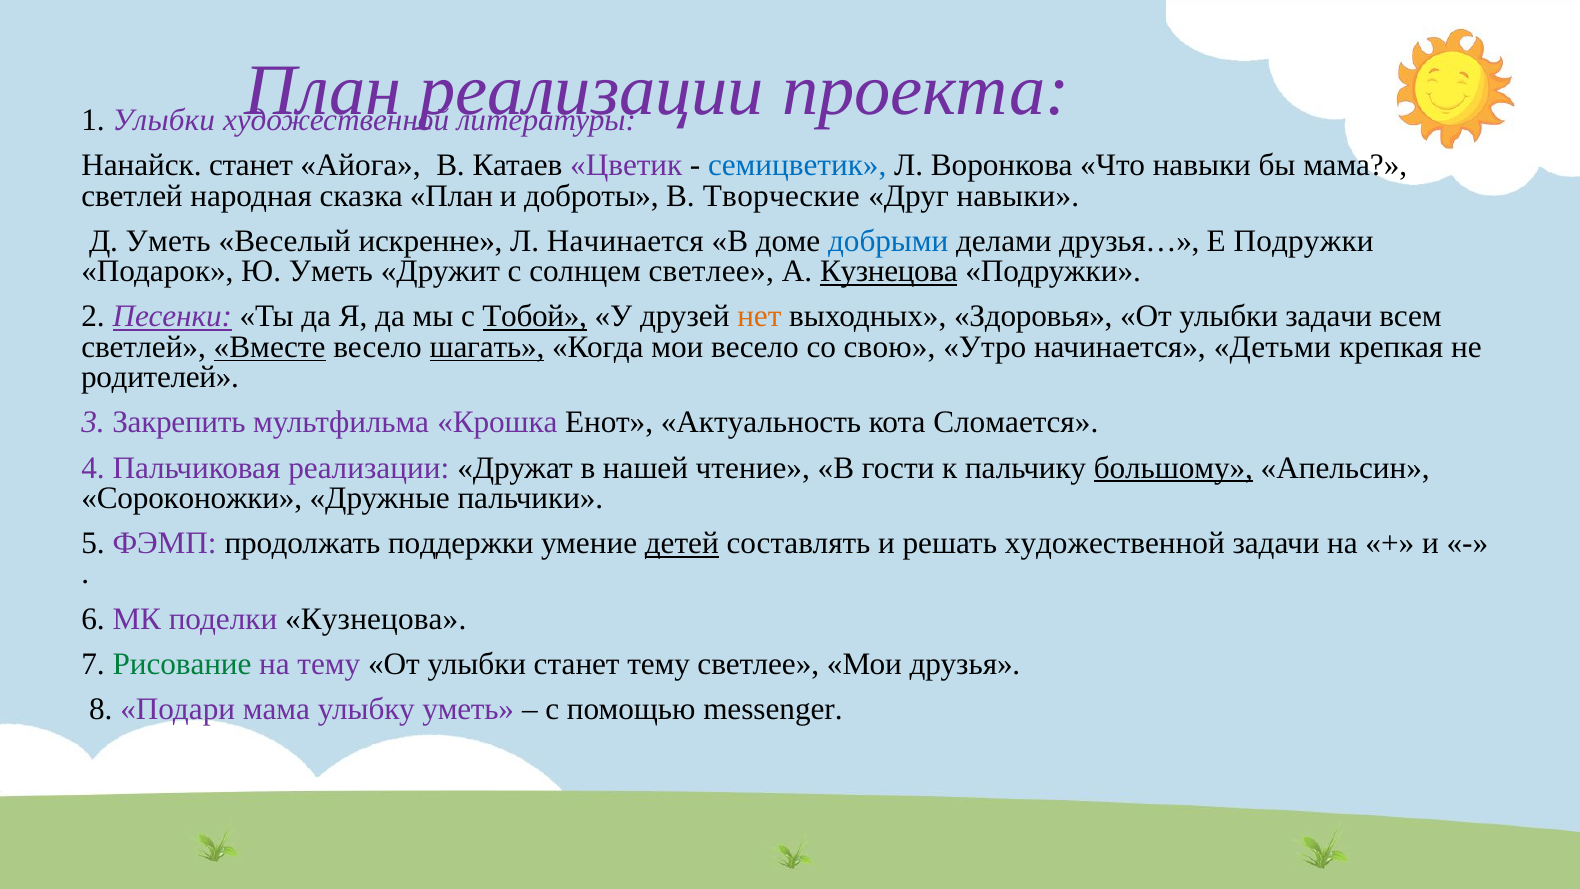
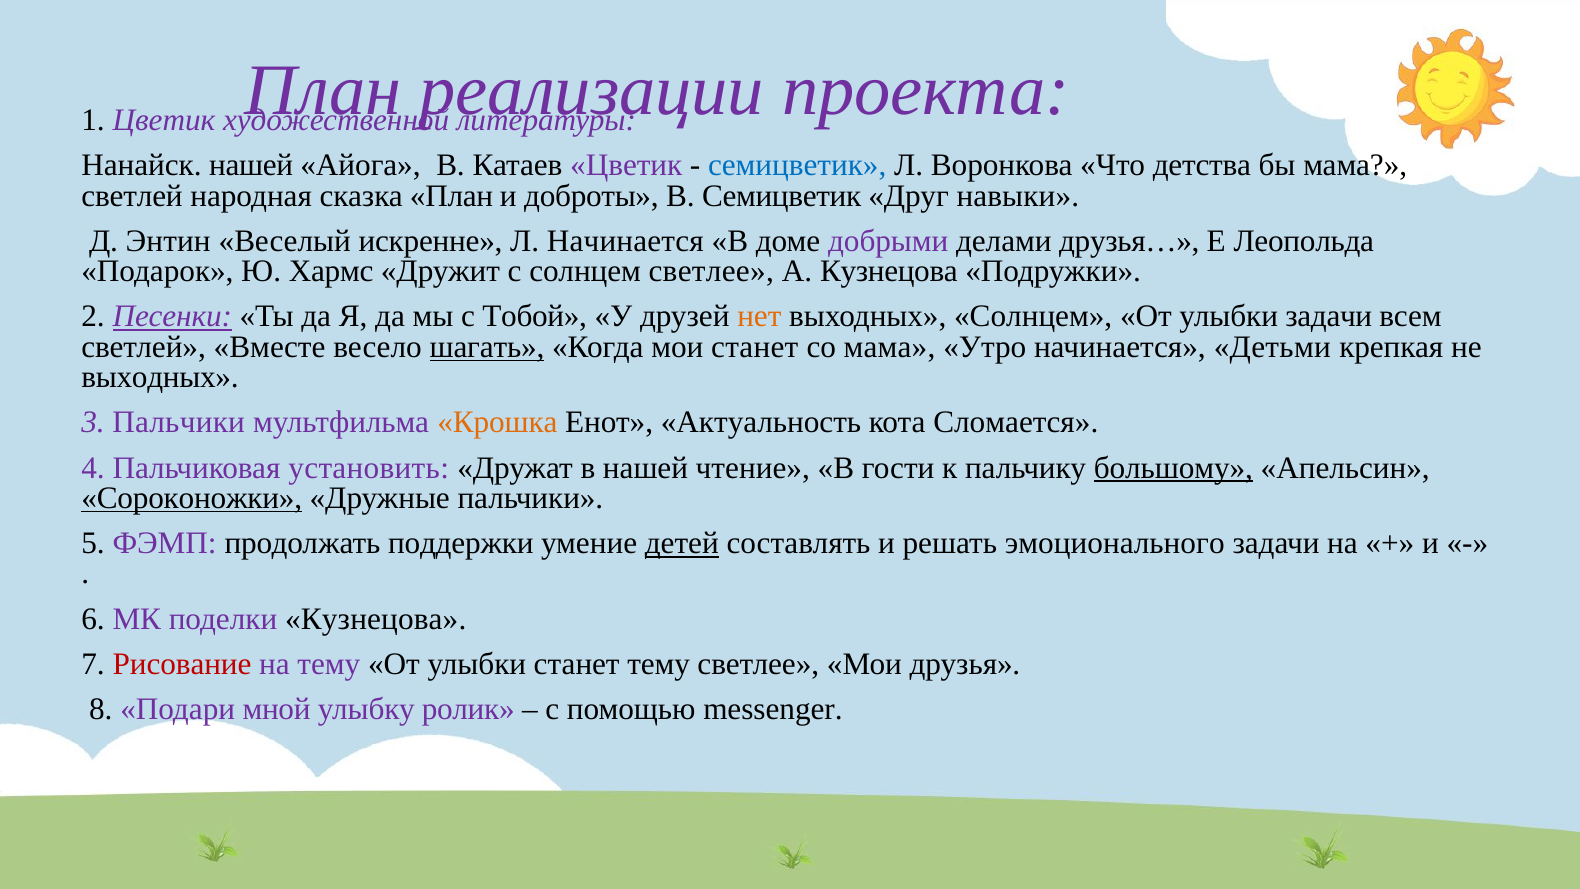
1 Улыбки: Улыбки -> Цветик (164, 120)
Нанайск станет: станет -> нашей (251, 165)
Что навыки: навыки -> детства (1202, 165)
В Творческие: Творческие -> Семицветик (782, 196)
Д Уметь: Уметь -> Энтин (168, 241)
добрыми colour: blue -> purple (888, 241)
Е Подружки: Подружки -> Леопольда (1304, 241)
Ю Уметь: Уметь -> Хармс (331, 271)
Кузнецова underline: present -> none (889, 271)
Тобой underline: present -> none (535, 317)
выходных Здоровья: Здоровья -> Солнцем (1033, 317)
Вместе underline: present -> none (270, 347)
мои весело: весело -> станет (755, 347)
со свою: свою -> мама (889, 347)
родителей: родителей -> выходных (160, 377)
3 Закрепить: Закрепить -> Пальчики (179, 422)
Крошка colour: purple -> orange (497, 422)
Пальчиковая реализации: реализации -> установить (369, 468)
Сороконожки underline: none -> present (192, 498)
решать художественной: художественной -> эмоционального (1115, 543)
Рисование colour: green -> red (182, 664)
Подари мама: мама -> мной (277, 709)
улыбку уметь: уметь -> ролик (468, 709)
